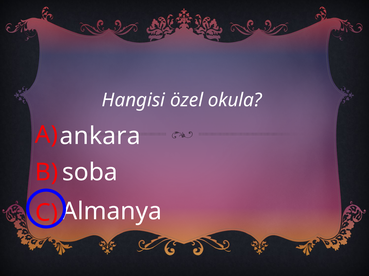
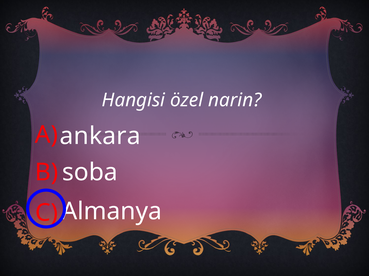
okula: okula -> narin (235, 100)
